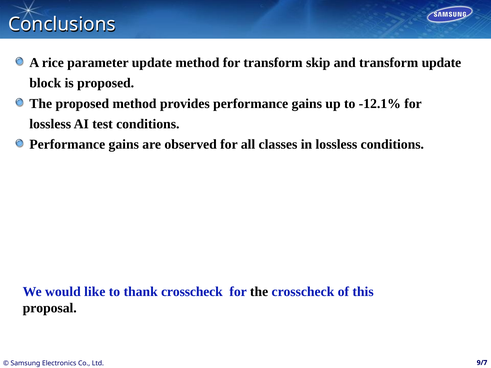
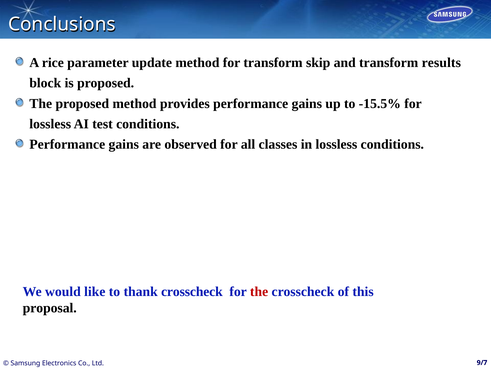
transform update: update -> results (441, 63)
-12.1%: -12.1% -> -15.5% (380, 104)
the colour: black -> red (259, 292)
